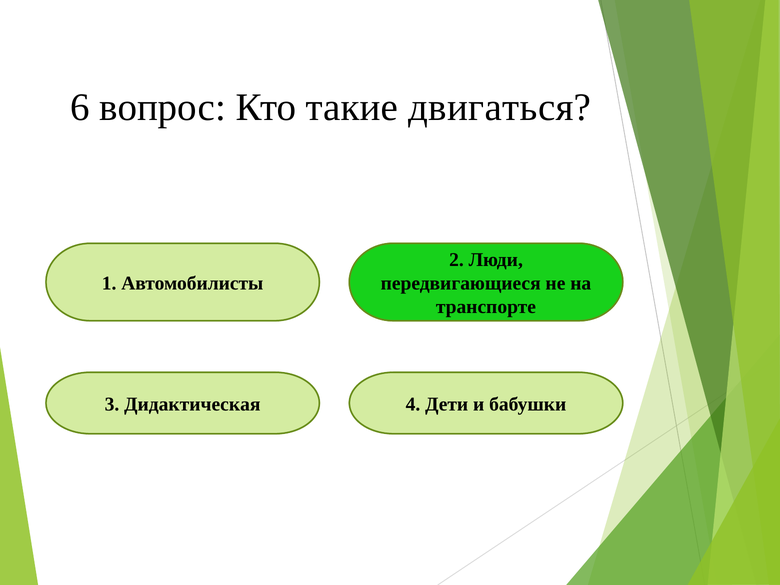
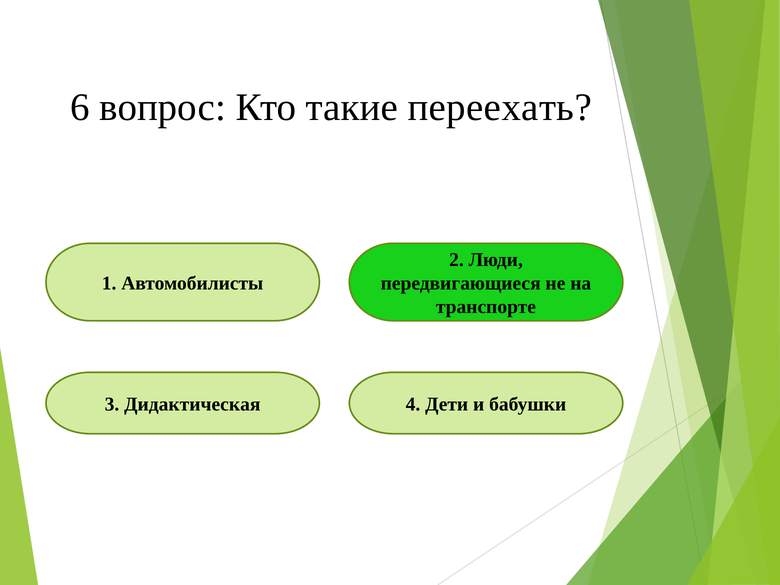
двигаться: двигаться -> переехать (500, 107)
